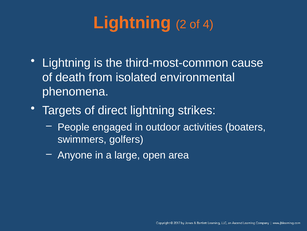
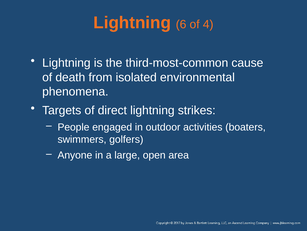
2: 2 -> 6 (181, 24)
